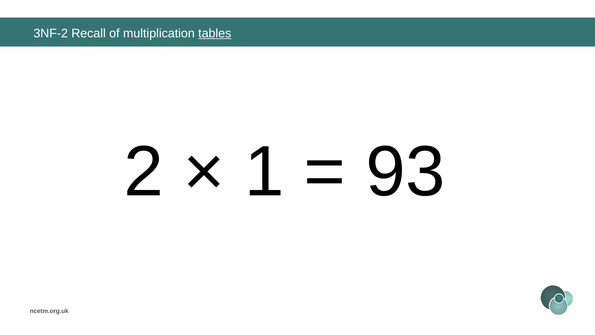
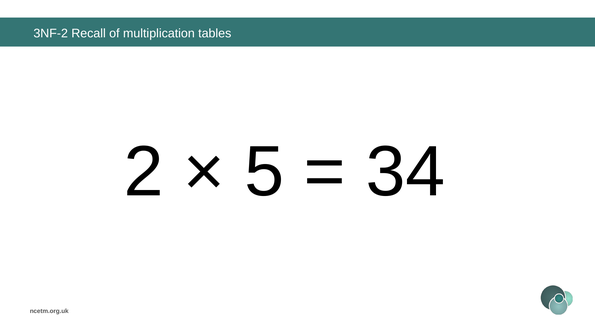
tables underline: present -> none (215, 33)
1: 1 -> 5 (264, 172)
93: 93 -> 34 (405, 172)
